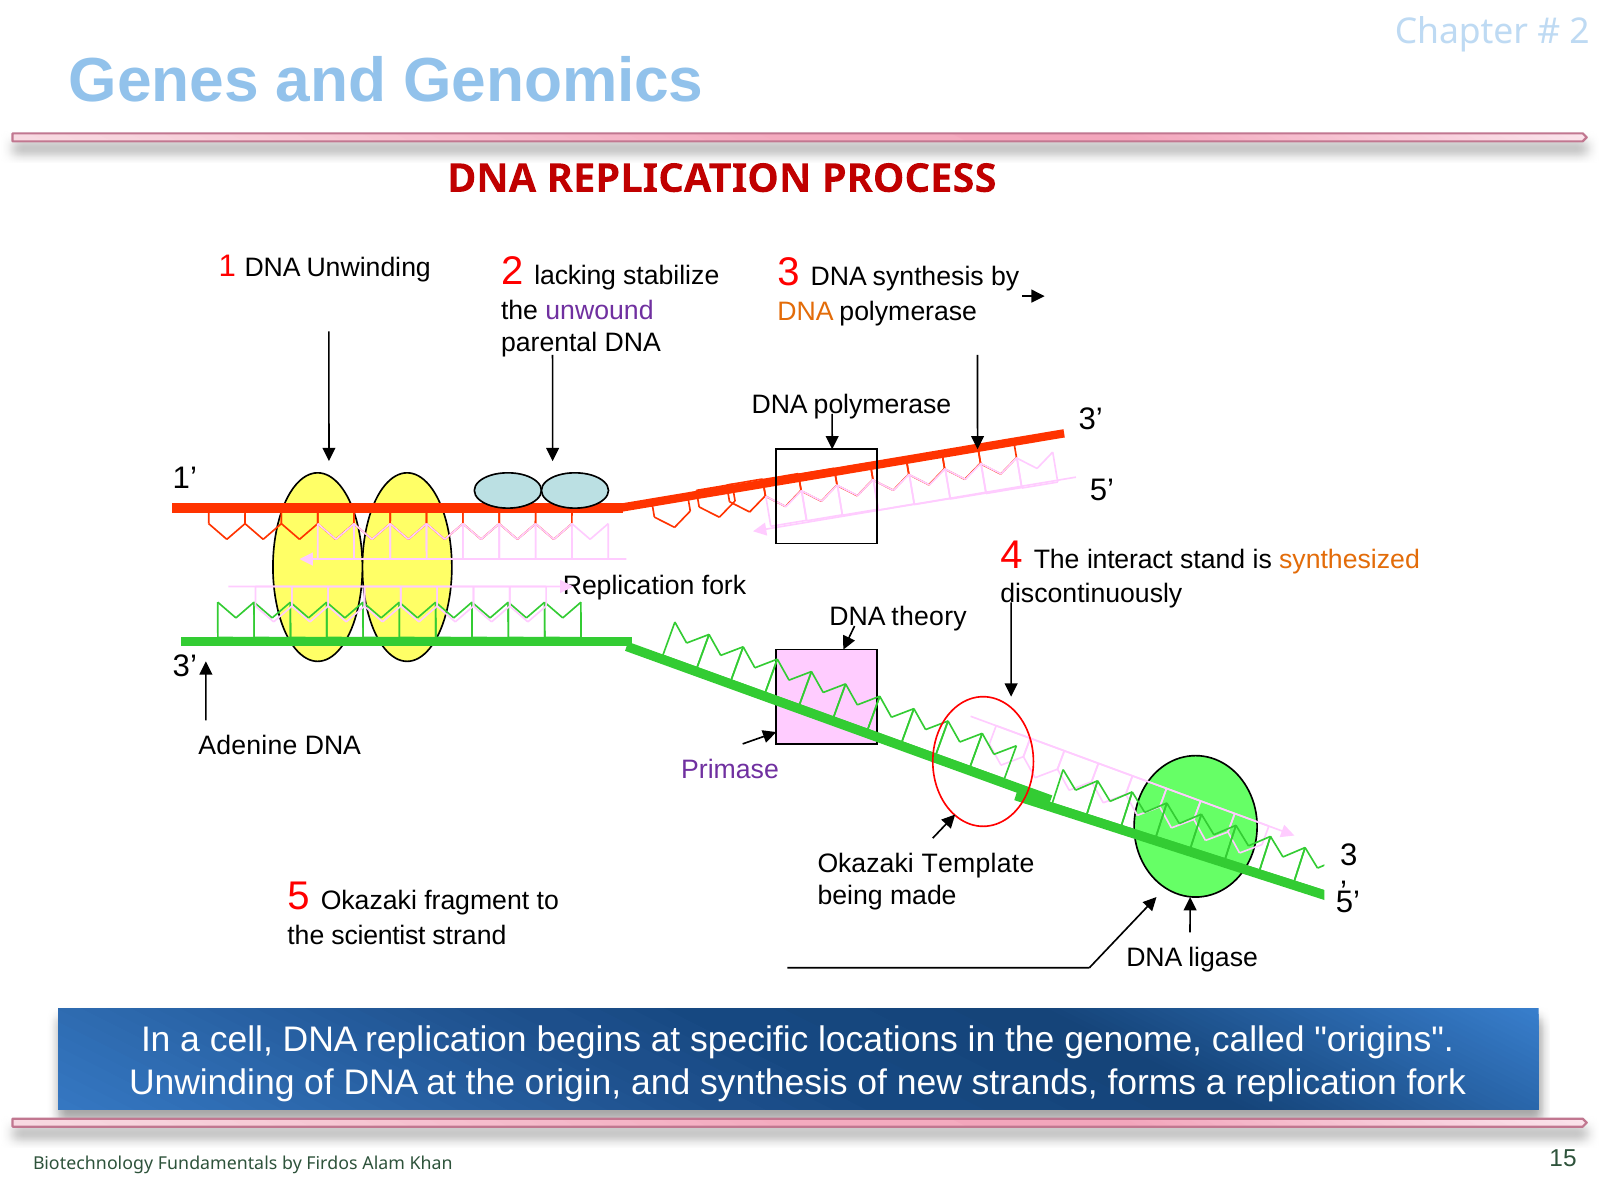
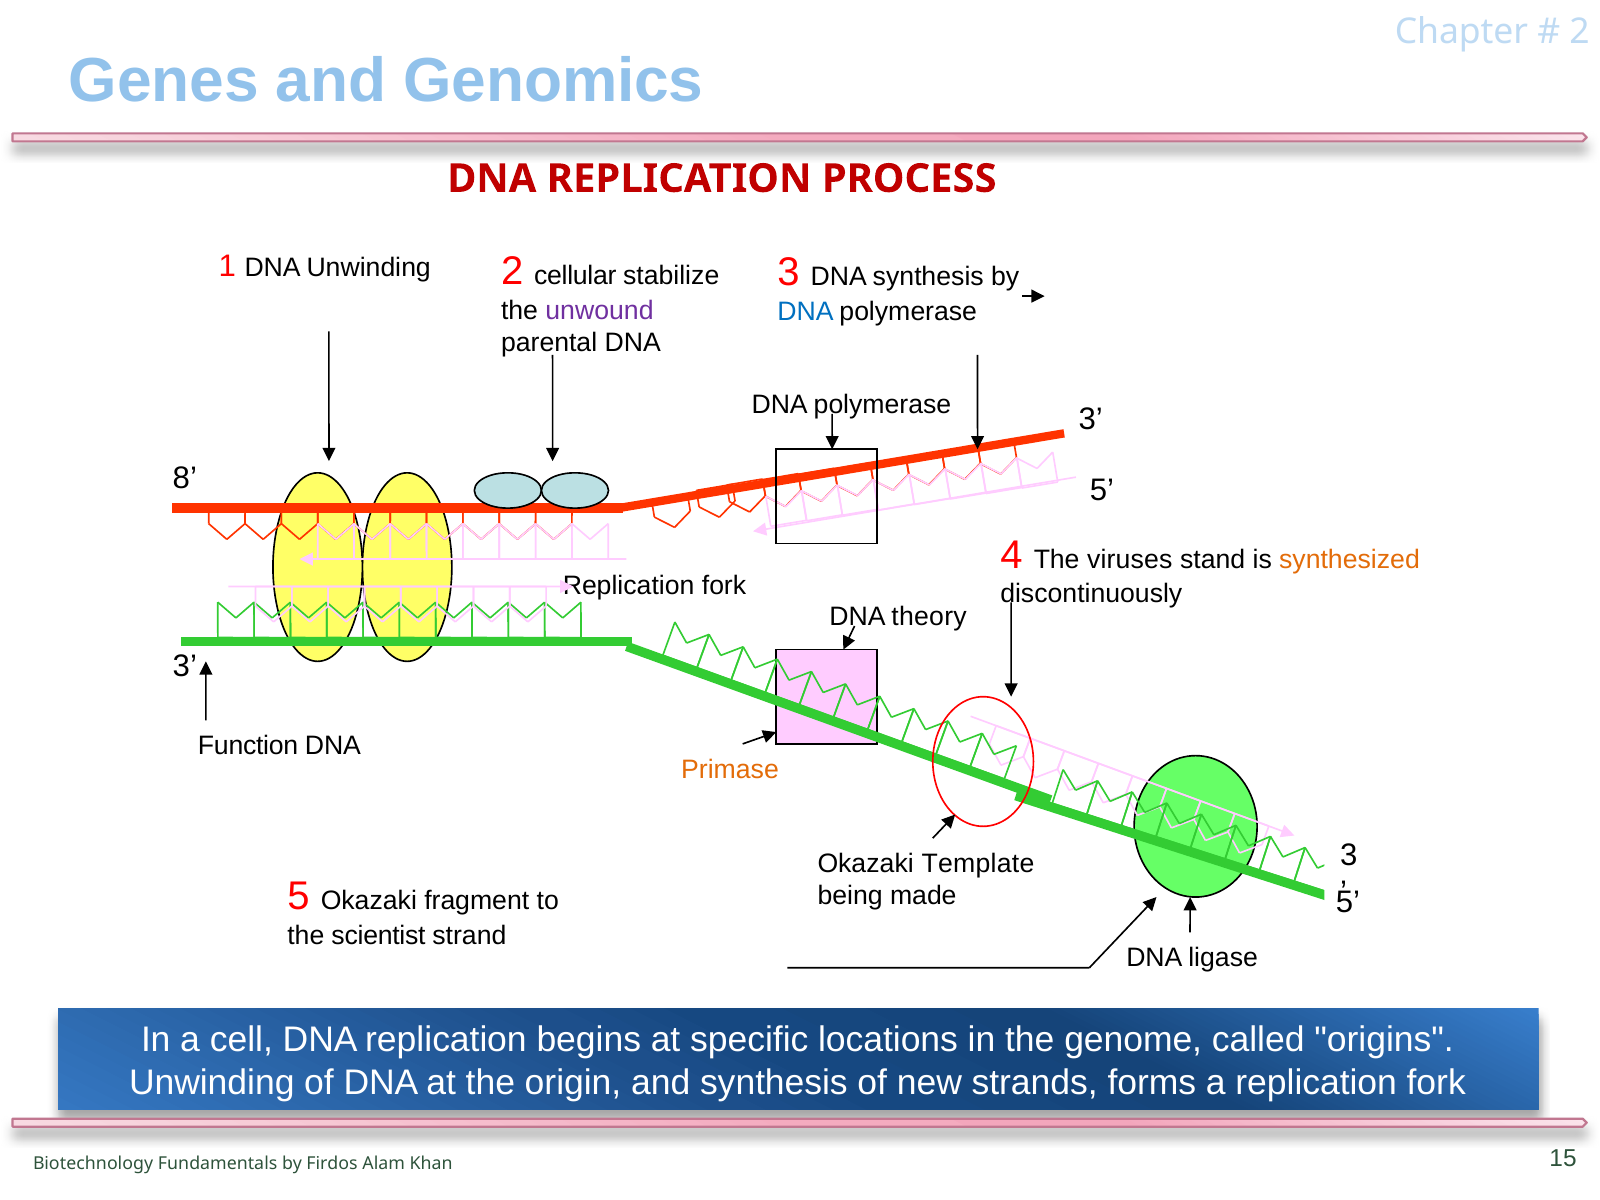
lacking: lacking -> cellular (575, 276)
DNA colour: orange -> blue (805, 311)
1: 1 -> 8 (185, 478)
interact: interact -> viruses (1130, 559)
Adenine: Adenine -> Function (248, 746)
Primase colour: purple -> orange (730, 770)
